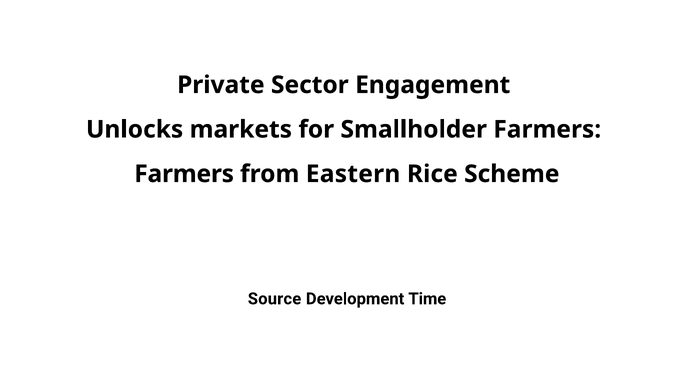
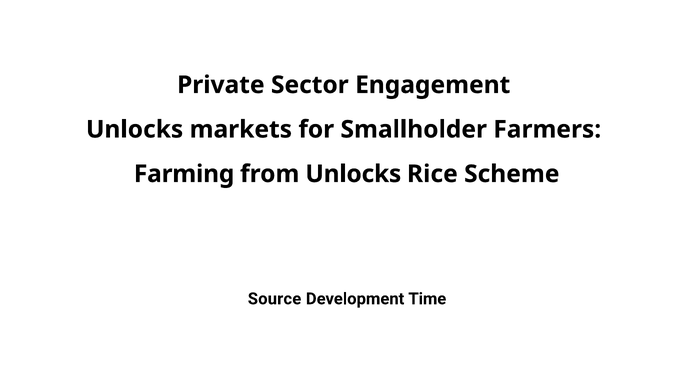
Farmers: Farmers -> Farming (184, 174)
from Eastern: Eastern -> Unlocks (353, 174)
